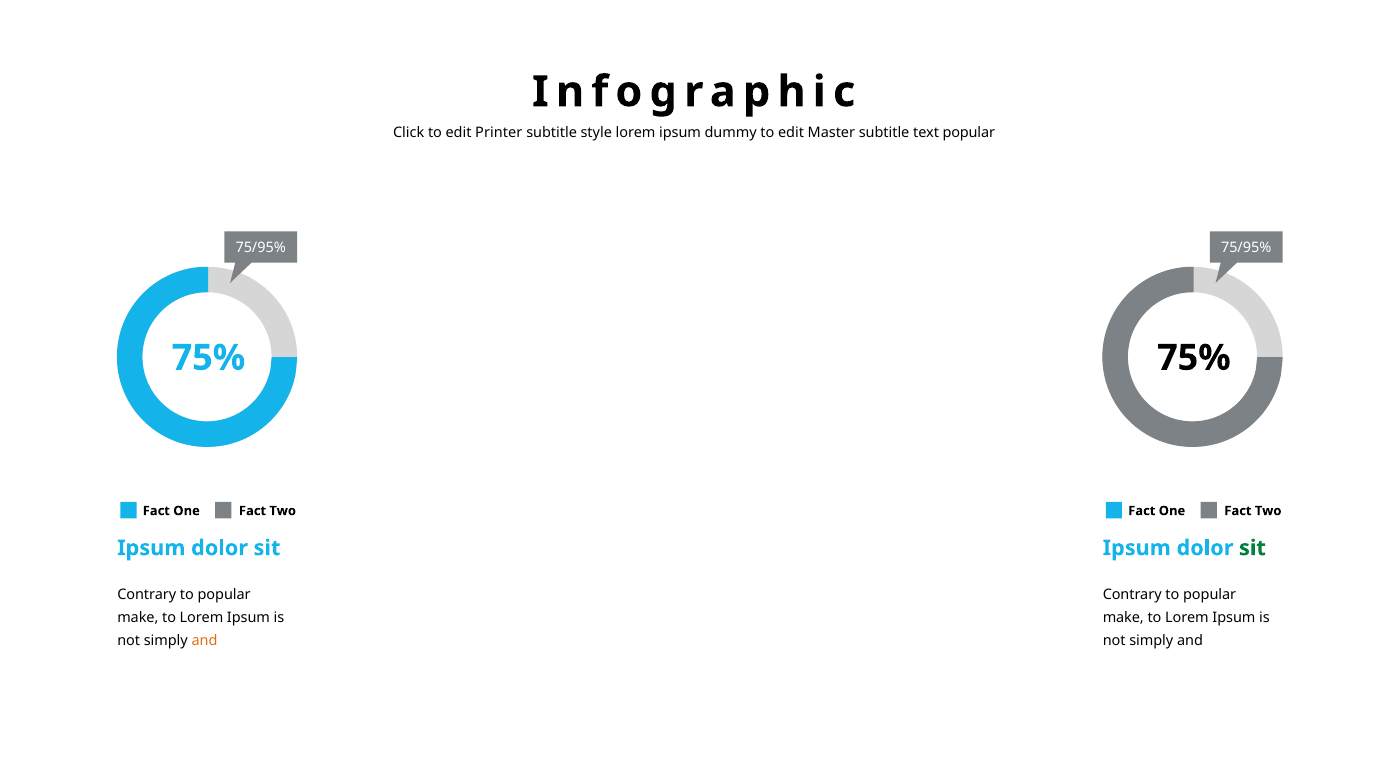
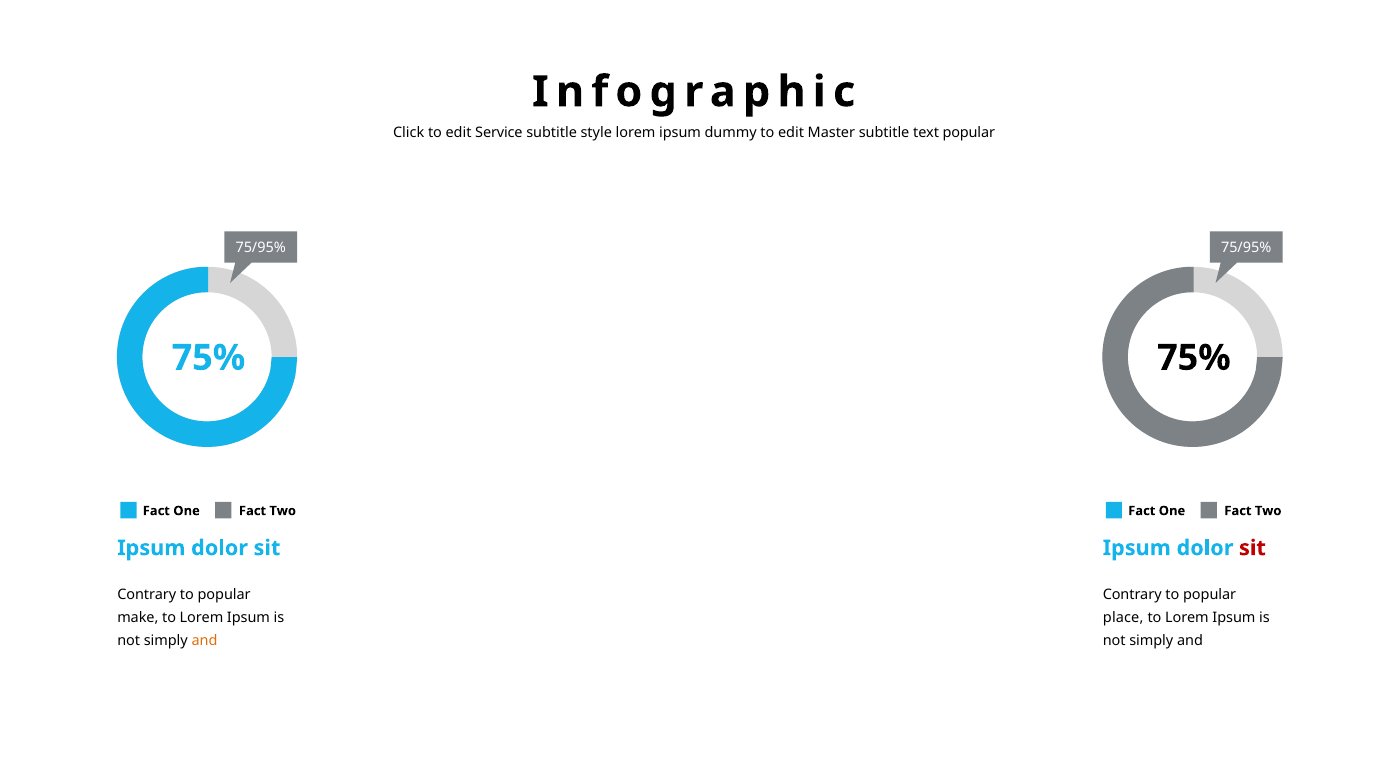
Printer: Printer -> Service (499, 133)
sit colour: green -> red (1252, 549)
make: make -> place (1123, 618)
